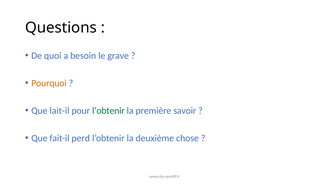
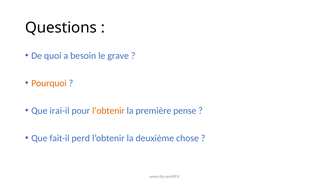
lait-il: lait-il -> irai-il (60, 111)
l’obtenir colour: green -> orange (108, 111)
savoir: savoir -> pense (185, 111)
